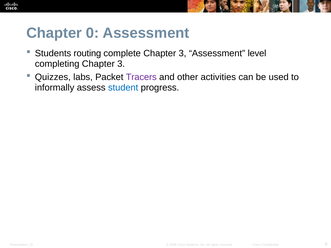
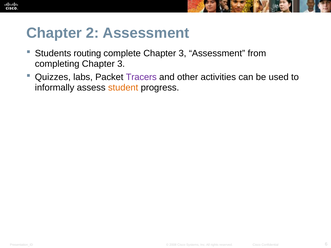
0: 0 -> 2 (93, 33)
level: level -> from (257, 53)
student colour: blue -> orange (123, 88)
